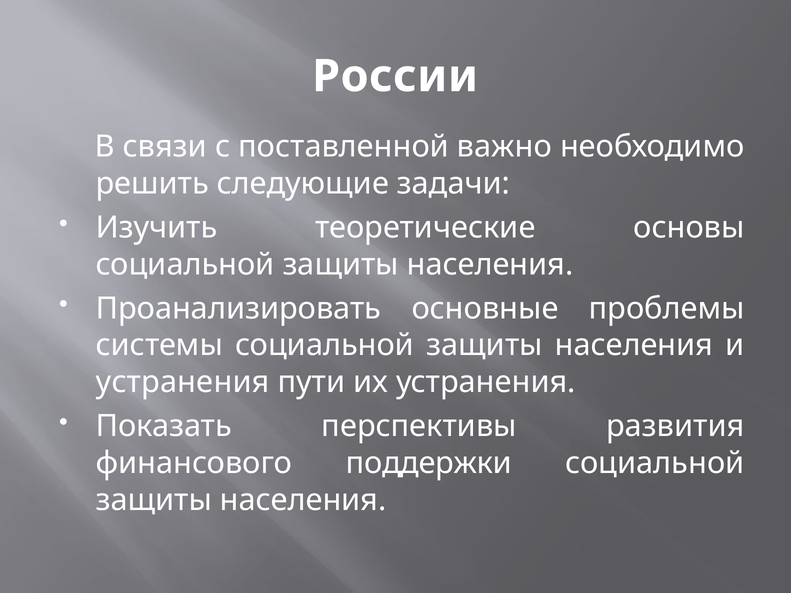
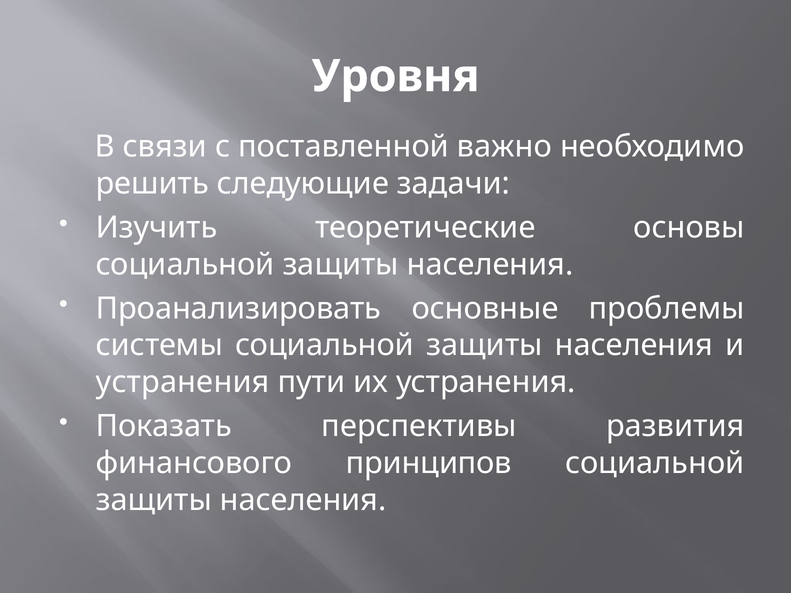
России: России -> Уровня (395, 76)
поддержки: поддержки -> принципов (429, 463)
